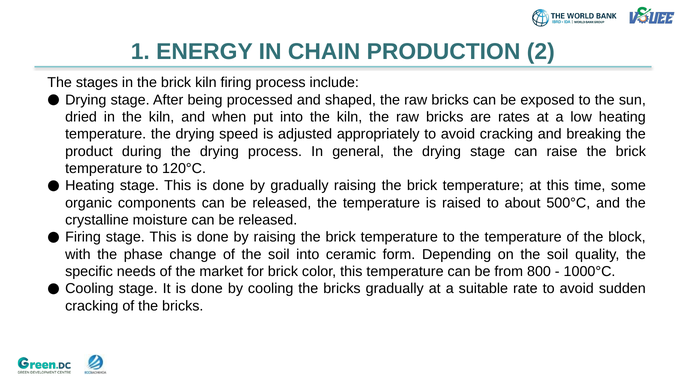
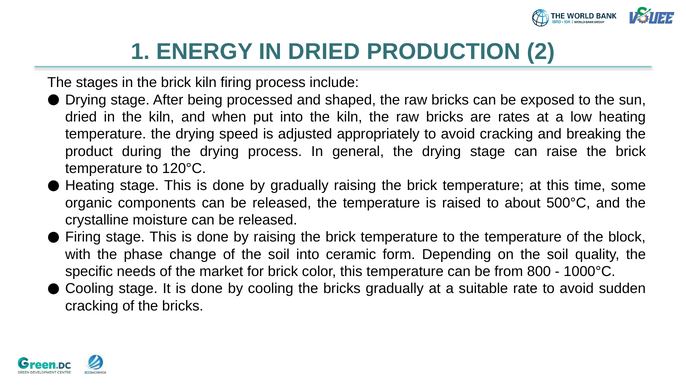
IN CHAIN: CHAIN -> DRIED (324, 52)
